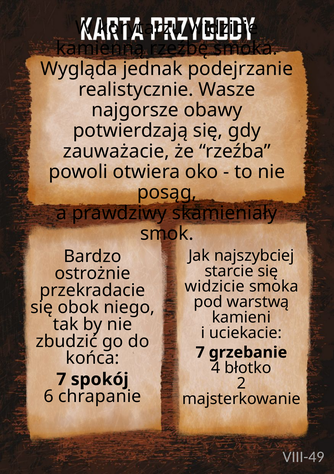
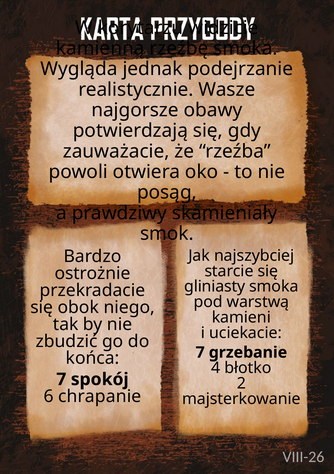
widzicie: widzicie -> gliniasty (215, 287)
VIII-49: VIII-49 -> VIII-26 (303, 457)
